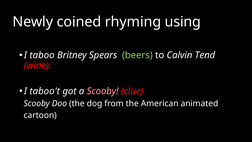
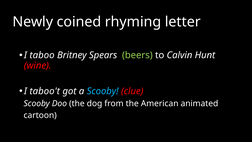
using: using -> letter (183, 22)
Tend: Tend -> Hunt (205, 55)
Scooby colour: pink -> light blue (103, 91)
